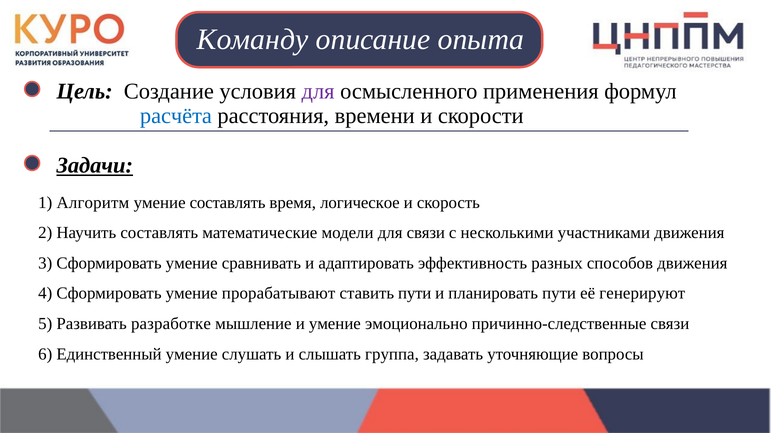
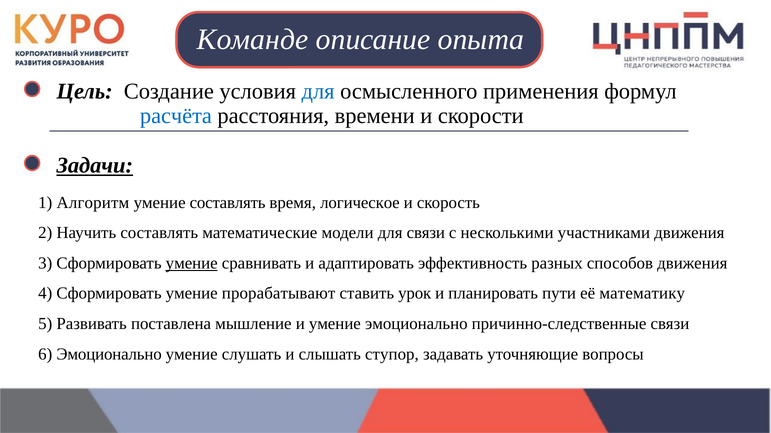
Команду: Команду -> Команде (253, 40)
для colour: purple -> blue (318, 92)
умение underline: none -> present (192, 264)
ставить пути: пути -> урок (415, 294)
генерируют: генерируют -> математику (642, 294)
разработке: разработке -> поставлена (171, 324)
6 Единственный: Единственный -> Эмоционально (109, 355)
группа: группа -> ступор (392, 355)
